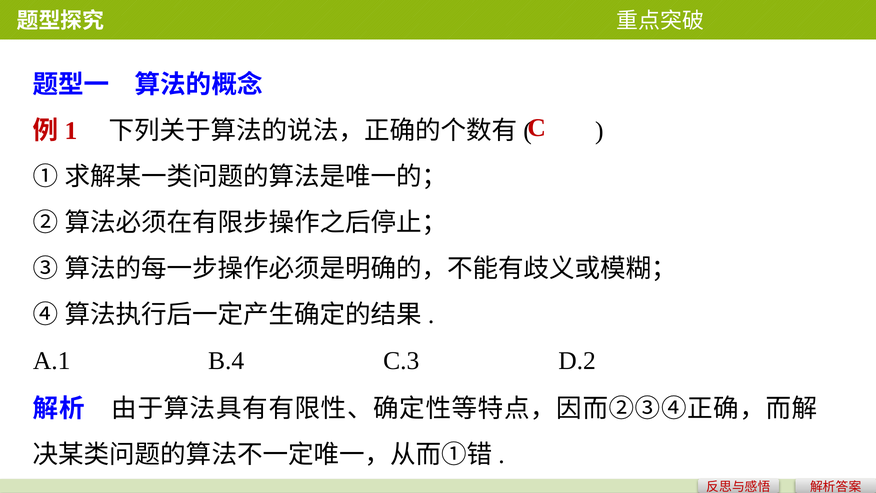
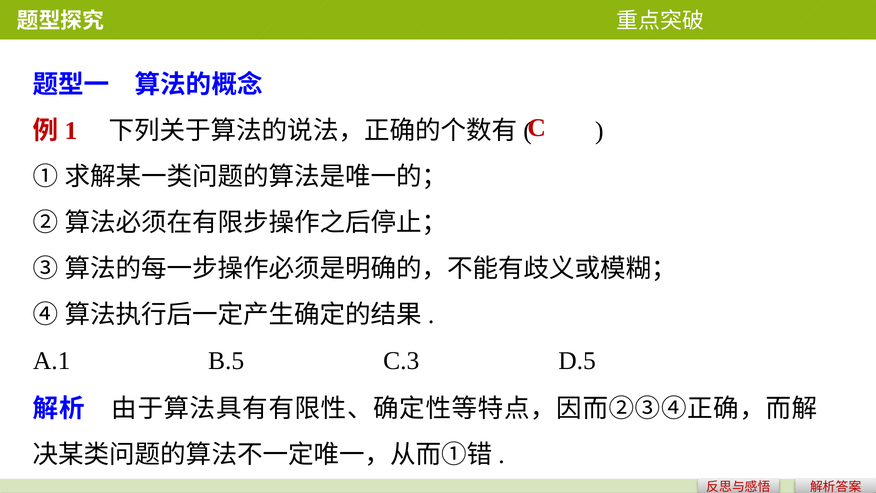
B.4: B.4 -> B.5 (226, 361)
D.2: D.2 -> D.5 (577, 361)
